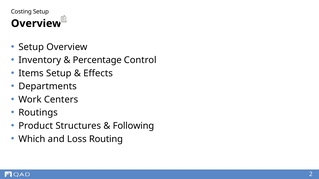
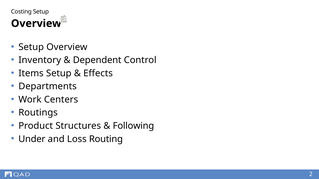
Percentage: Percentage -> Dependent (97, 60)
Which: Which -> Under (32, 139)
